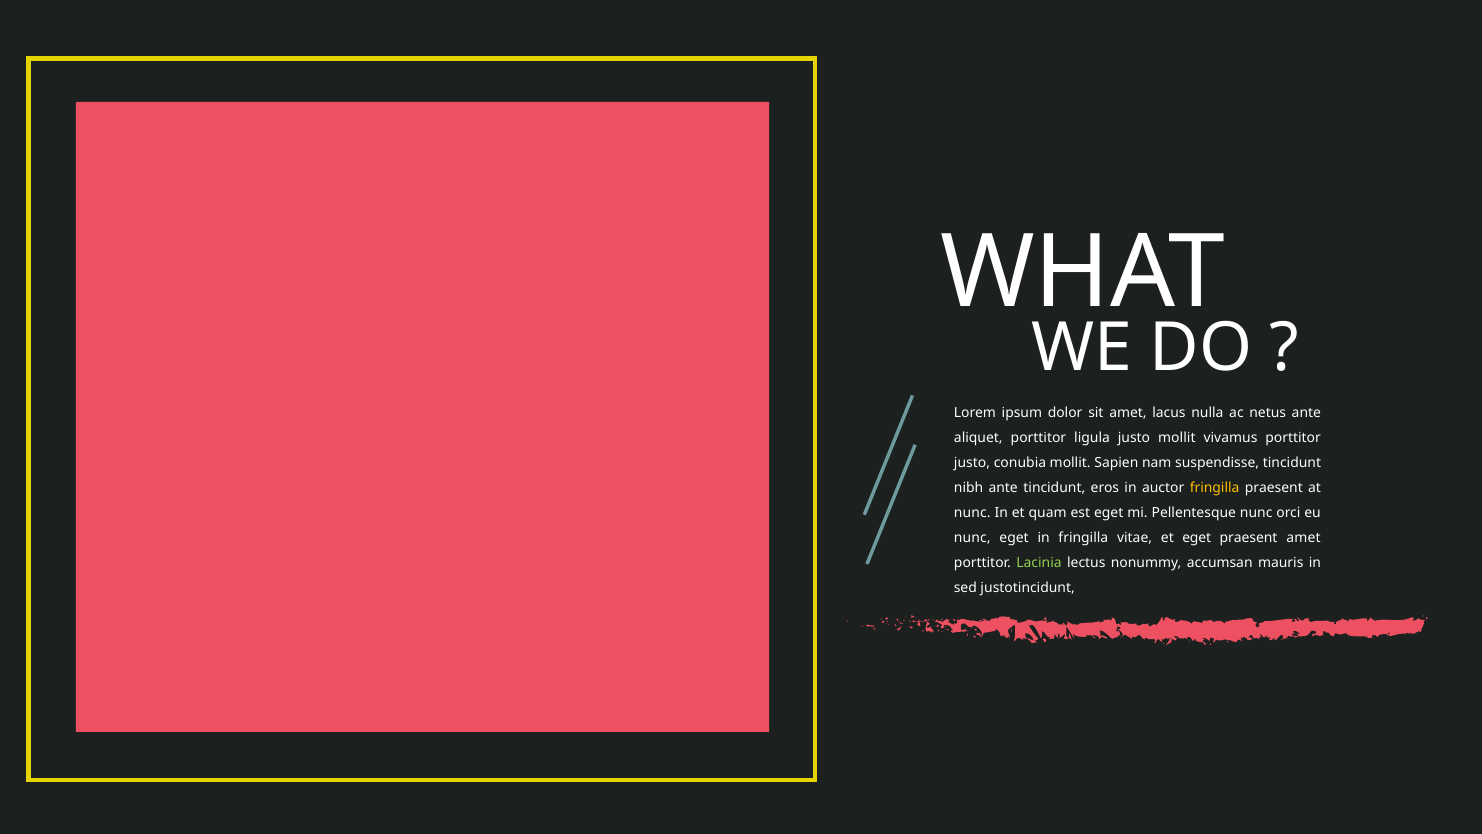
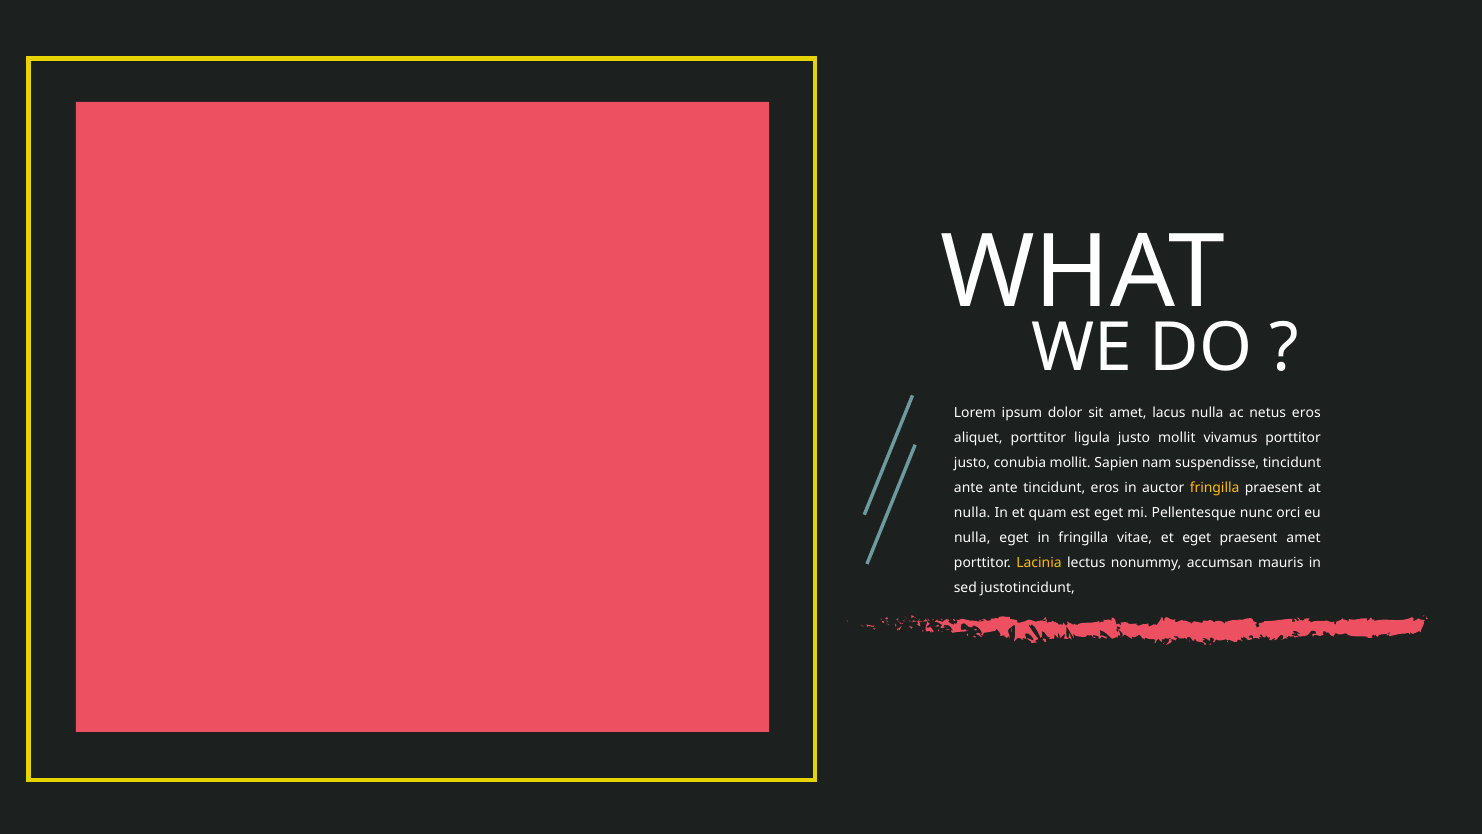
netus ante: ante -> eros (1306, 412)
nibh: nibh -> ante (969, 488)
nunc: nunc -> nulla (972, 513)
nunc: nunc -> nulla (972, 538)
Lacinia colour: light green -> yellow (1039, 563)
